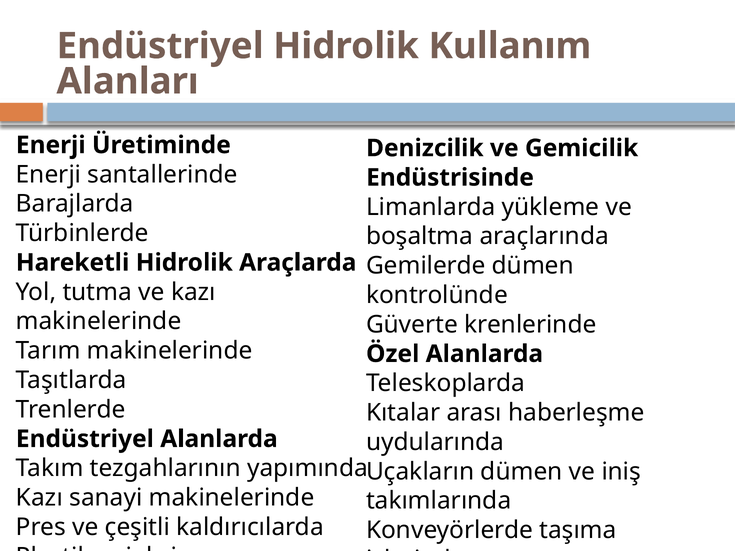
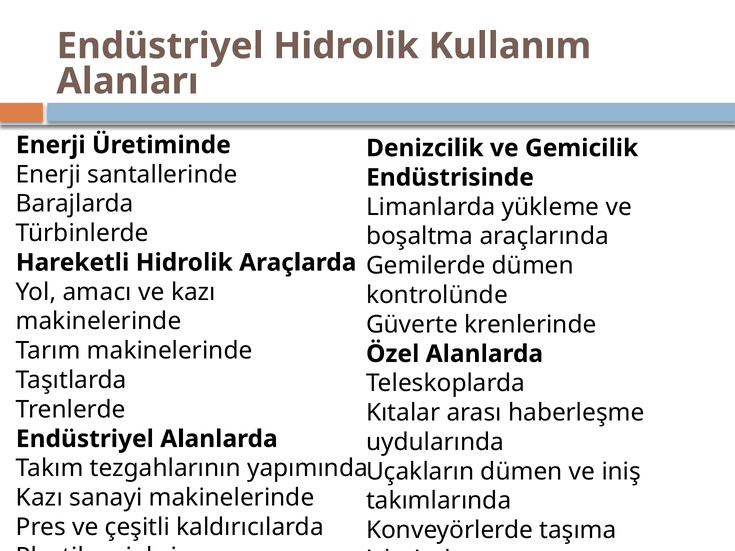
tutma: tutma -> amacı (97, 292)
